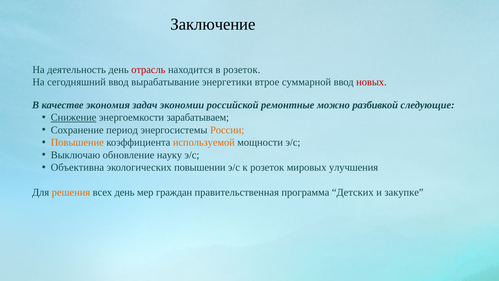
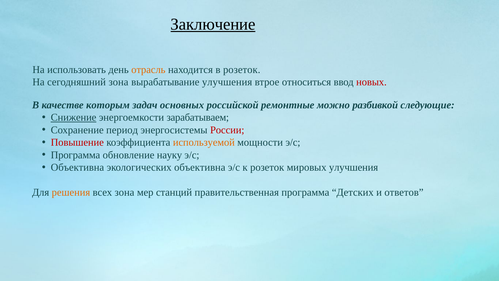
Заключение underline: none -> present (213, 24)
деятельность: деятельность -> использовать (77, 70)
отрасль colour: red -> orange (148, 70)
сегодняшний ввод: ввод -> зона (119, 82)
вырабатывание энергетики: энергетики -> улучшения (227, 82)
суммарной: суммарной -> относиться (307, 82)
экономия: экономия -> которым (108, 105)
экономии: экономии -> основных (182, 105)
России colour: orange -> red (227, 130)
Повышение colour: orange -> red (77, 142)
Выключаю: Выключаю -> Программа (75, 155)
экологических повышении: повышении -> объективна (200, 167)
всех день: день -> зона (124, 192)
граждан: граждан -> станций (174, 192)
закупке: закупке -> ответов (404, 192)
